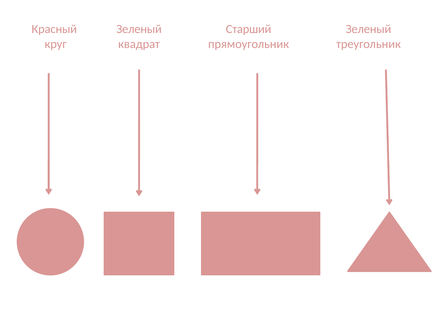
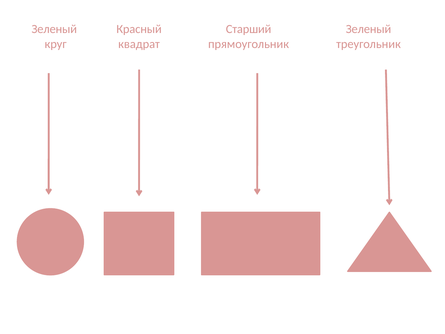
Красный: Красный -> Зеленый (54, 29)
Зеленый: Зеленый -> Красный (139, 29)
